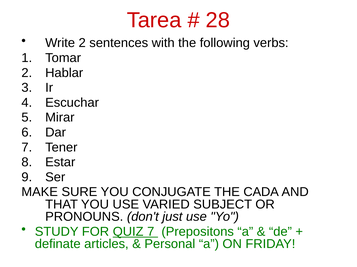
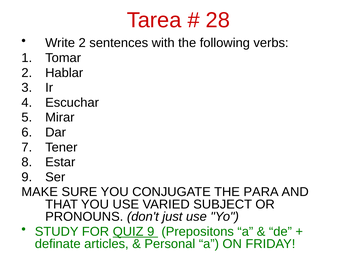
CADA: CADA -> PARA (261, 193)
QUIZ 7: 7 -> 9 (151, 232)
